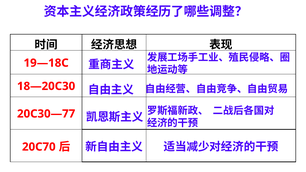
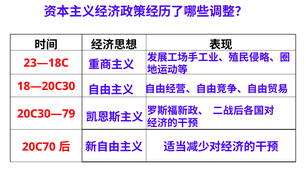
19—18C: 19—18C -> 23—18C (46, 63)
20C30—77: 20C30—77 -> 20C30—79 (46, 114)
